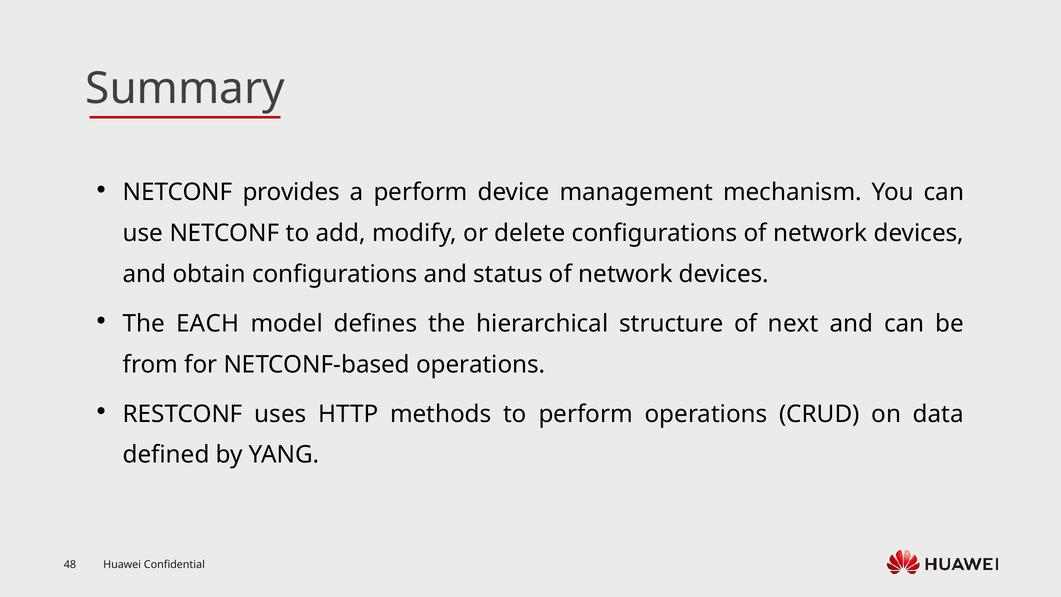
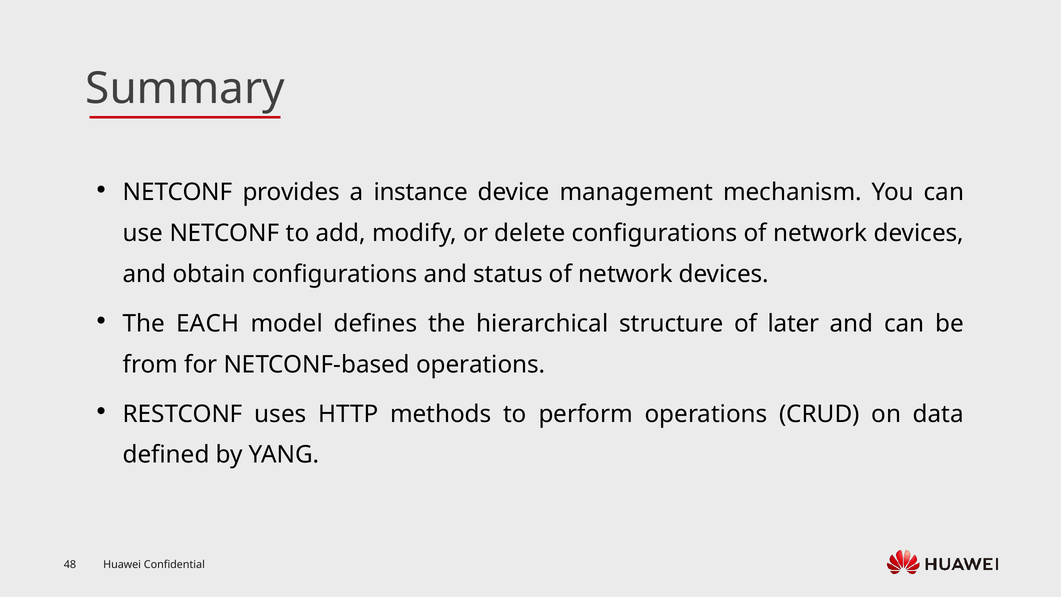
a perform: perform -> instance (421, 192)
next: next -> later (794, 324)
